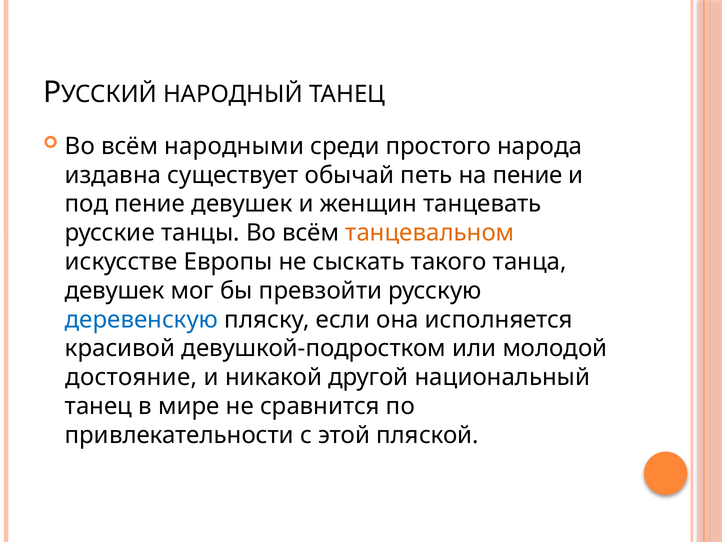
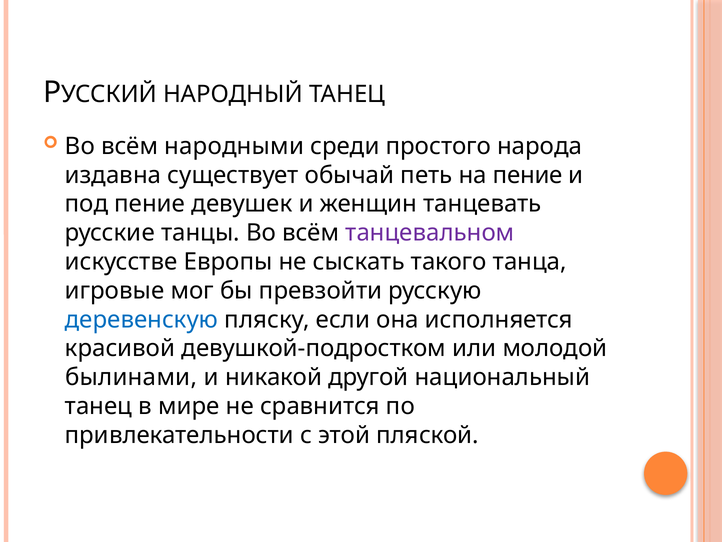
танцевальном colour: orange -> purple (430, 233)
девушек: девушек -> игровые (115, 290)
достояние: достояние -> былинами (131, 377)
